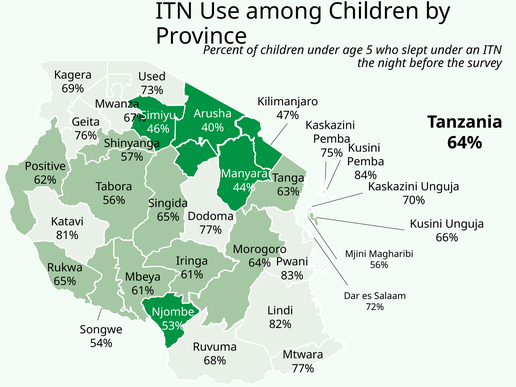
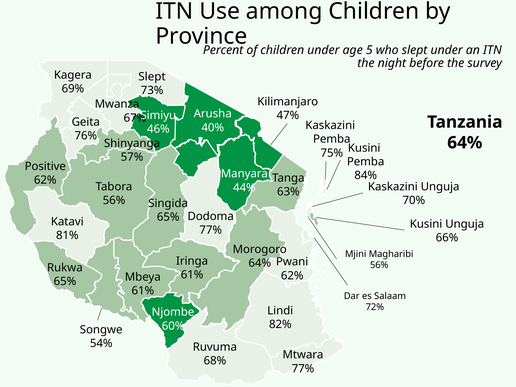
Used: Used -> Slept (152, 77)
83%: 83% -> 62% (292, 276)
53%: 53% -> 60% (173, 326)
